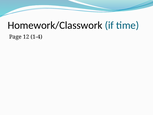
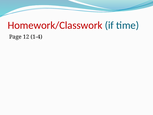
Homework/Classwork colour: black -> red (55, 25)
